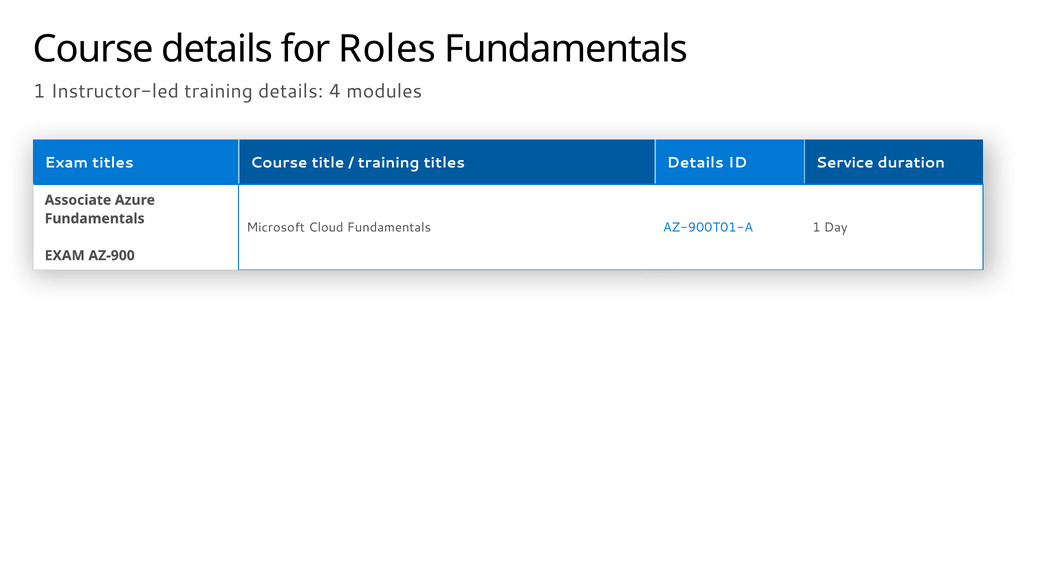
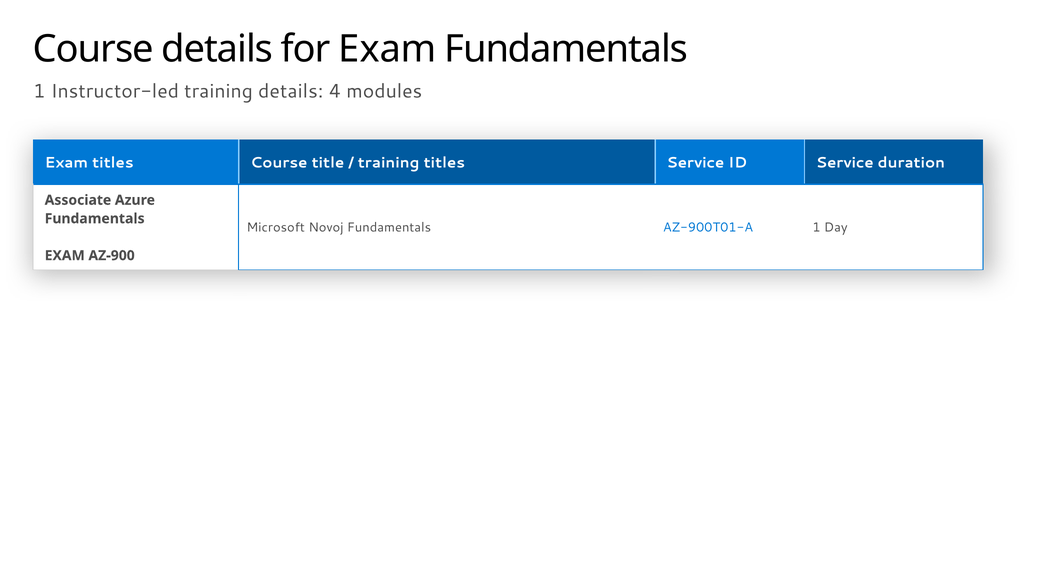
for Roles: Roles -> Exam (388, 49)
titles Details: Details -> Service (695, 163)
Cloud: Cloud -> Novoj (326, 228)
